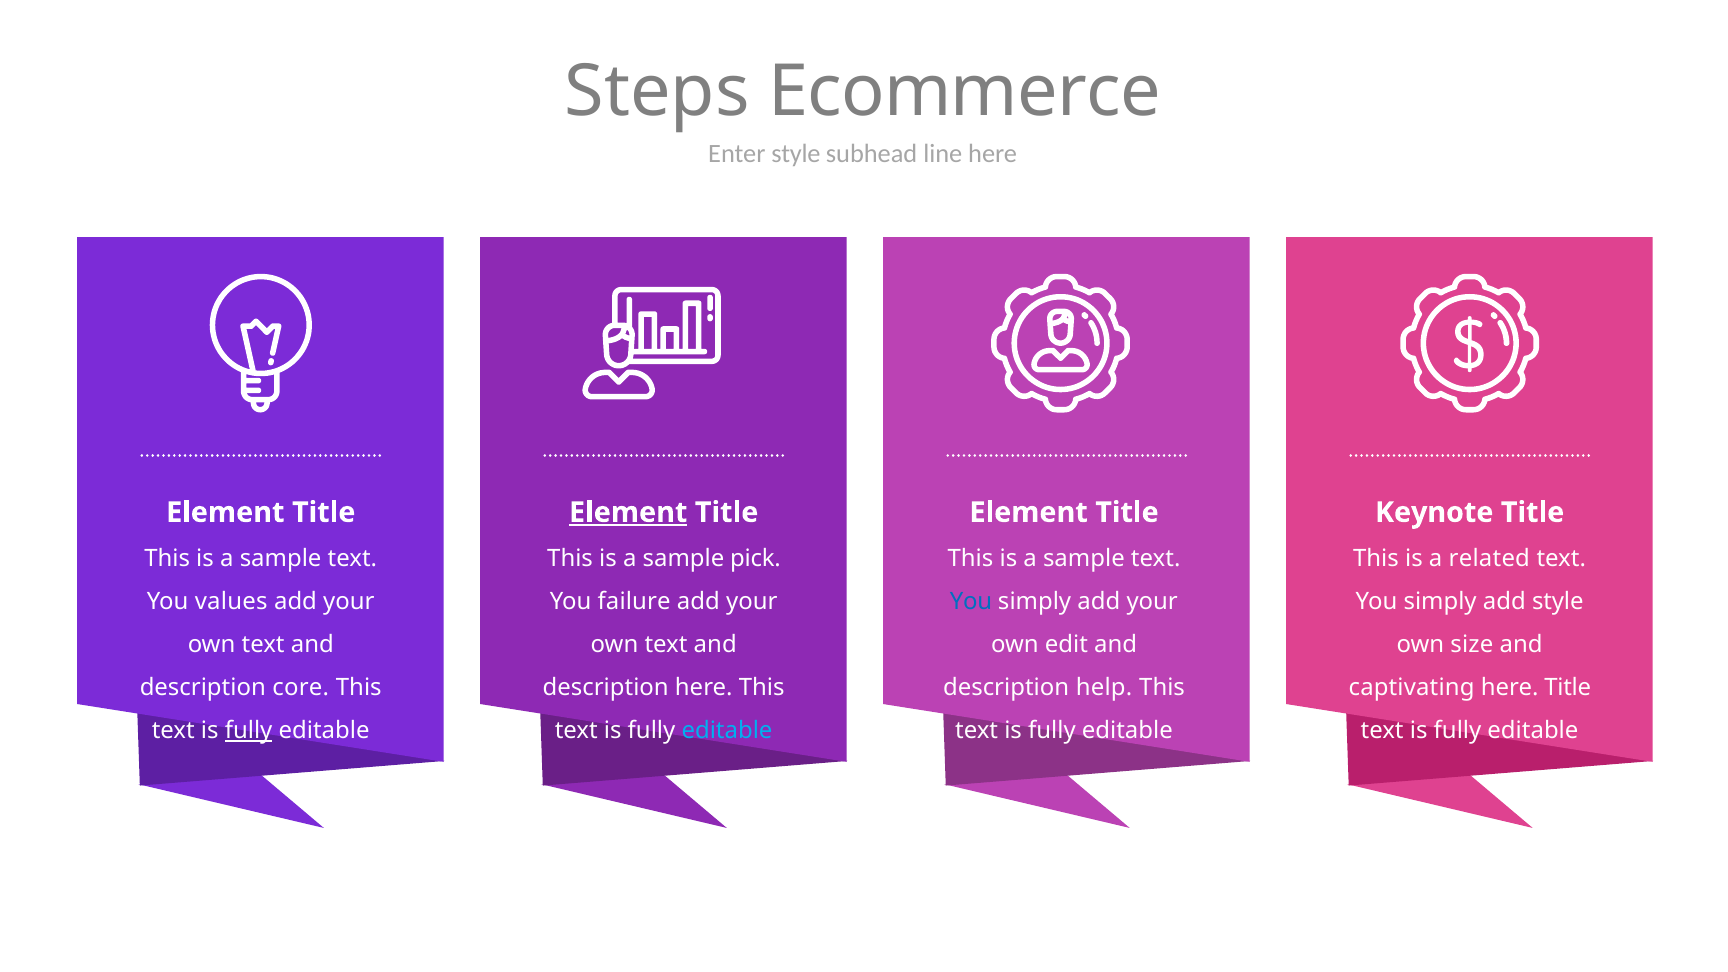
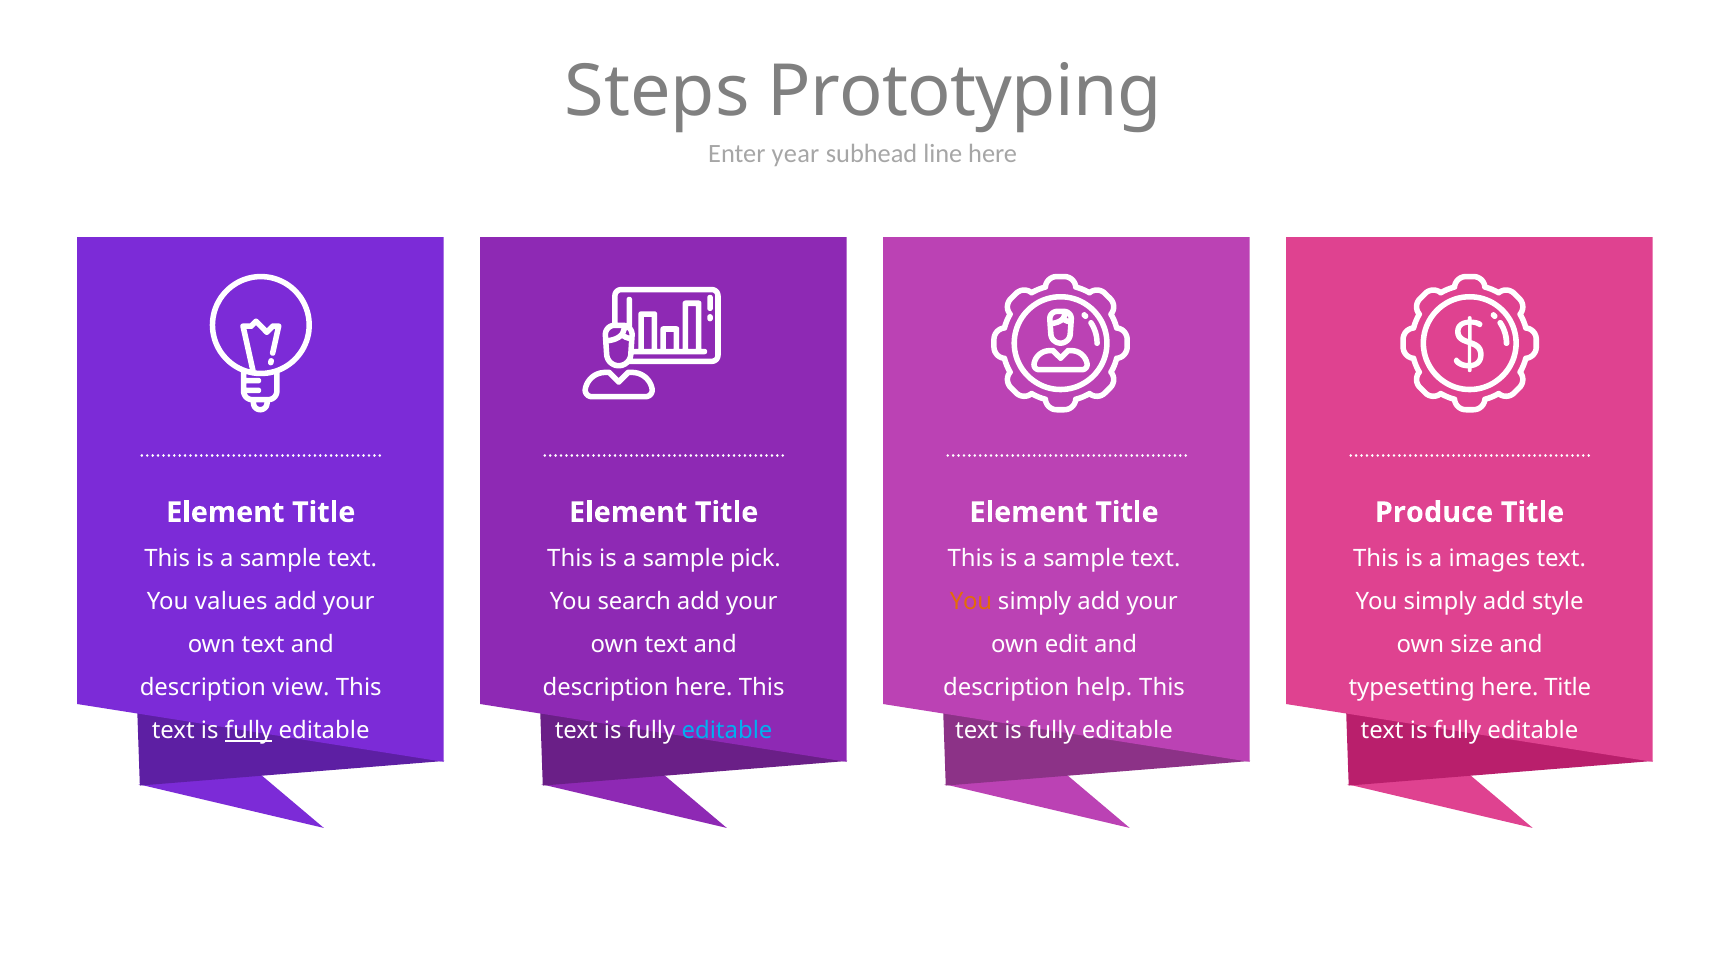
Ecommerce: Ecommerce -> Prototyping (965, 92)
Enter style: style -> year (796, 154)
Element underline: present -> none (628, 512)
Keynote: Keynote -> Produce (1434, 512)
related: related -> images (1489, 558)
failure: failure -> search (634, 601)
You colour: blue -> orange (971, 601)
core: core -> view (301, 688)
captivating: captivating -> typesetting (1412, 688)
